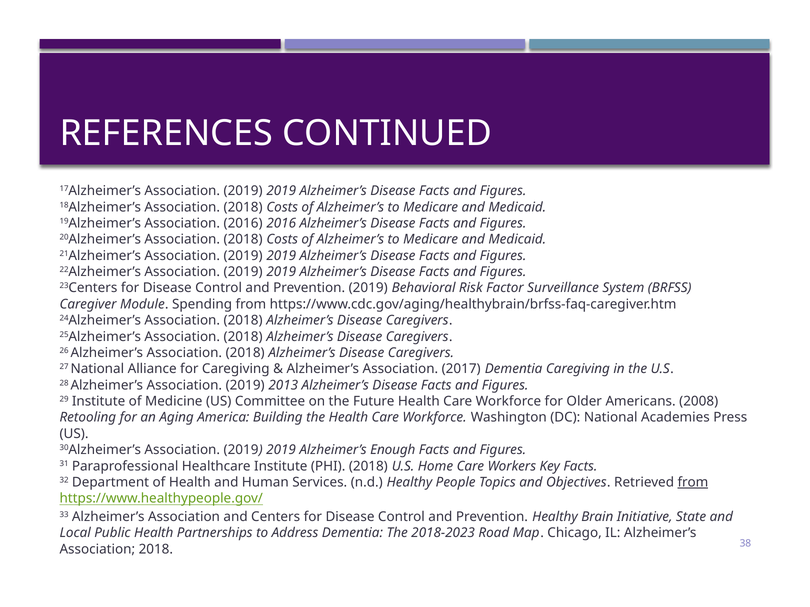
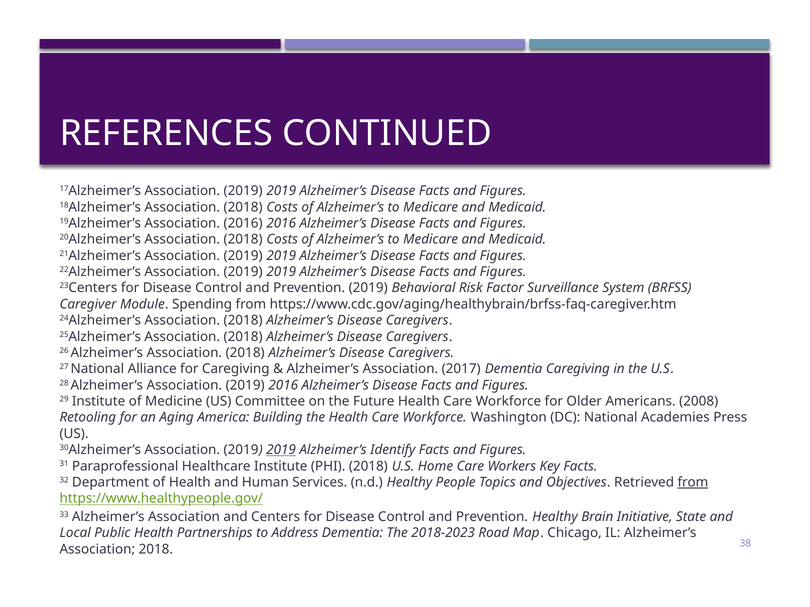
2019 2013: 2013 -> 2016 (283, 385)
2019 underline: none -> present (281, 450)
Enough: Enough -> Identify (393, 450)
